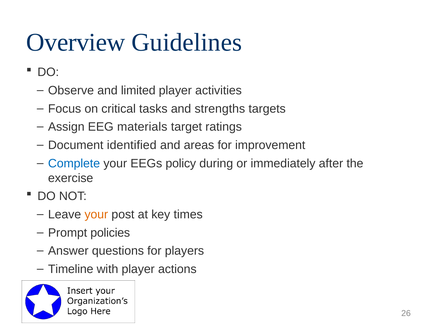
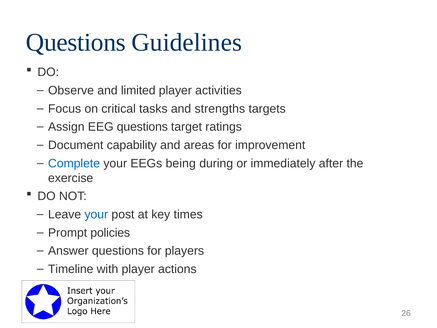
Overview: Overview -> Questions (76, 42)
EEG materials: materials -> questions (142, 127)
identified: identified -> capability (132, 145)
policy: policy -> being (181, 163)
your colour: orange -> blue (96, 214)
